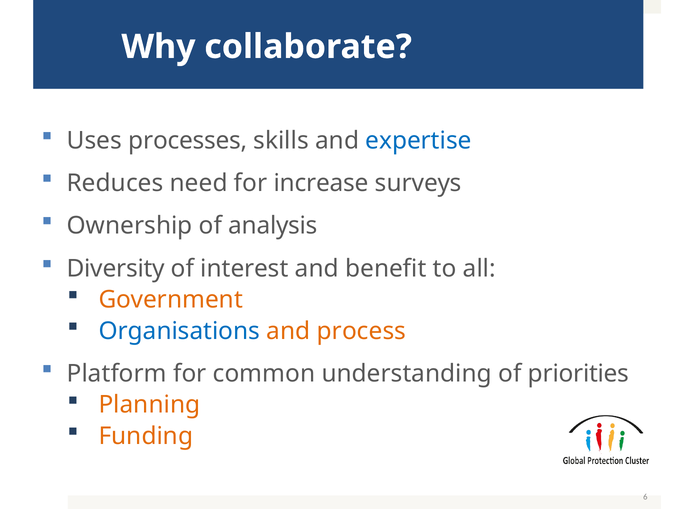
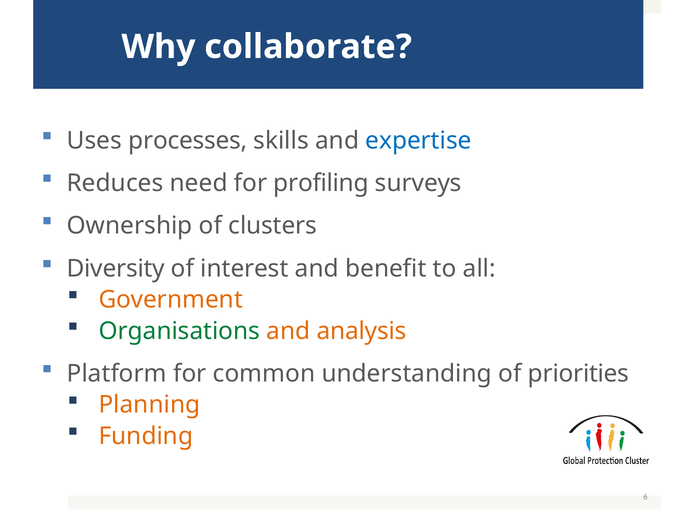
increase: increase -> profiling (321, 183)
analysis: analysis -> clusters (273, 226)
Organisations colour: blue -> green (179, 331)
process: process -> analysis (362, 331)
